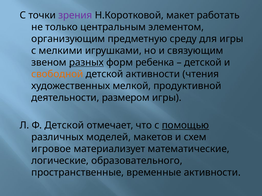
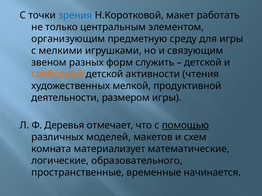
зрения colour: purple -> blue (75, 15)
разных underline: present -> none (86, 63)
ребенка: ребенка -> служить (155, 63)
Ф Детской: Детской -> Деревья (64, 126)
игровое: игровое -> комната (51, 149)
временные активности: активности -> начинается (212, 173)
